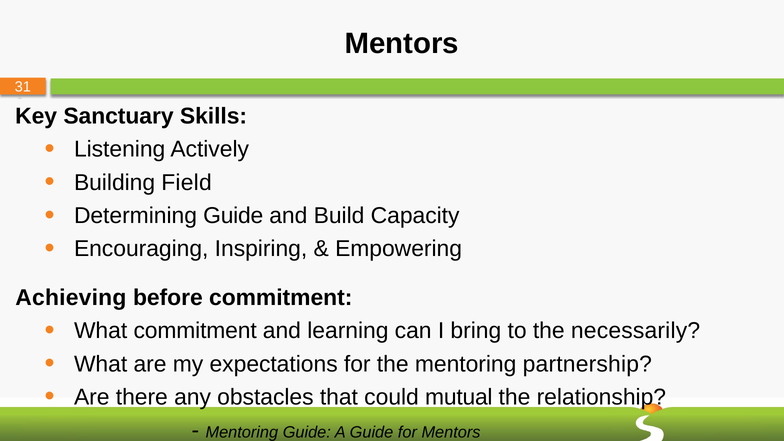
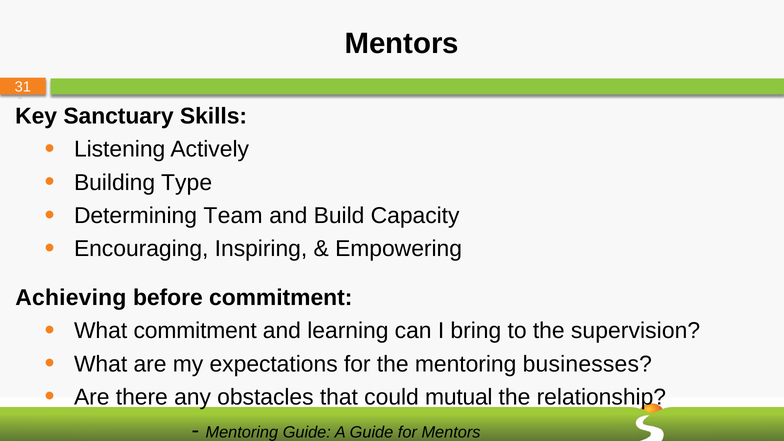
Field: Field -> Type (187, 183)
Determining Guide: Guide -> Team (233, 216)
necessarily: necessarily -> supervision (636, 331)
partnership: partnership -> businesses (587, 364)
